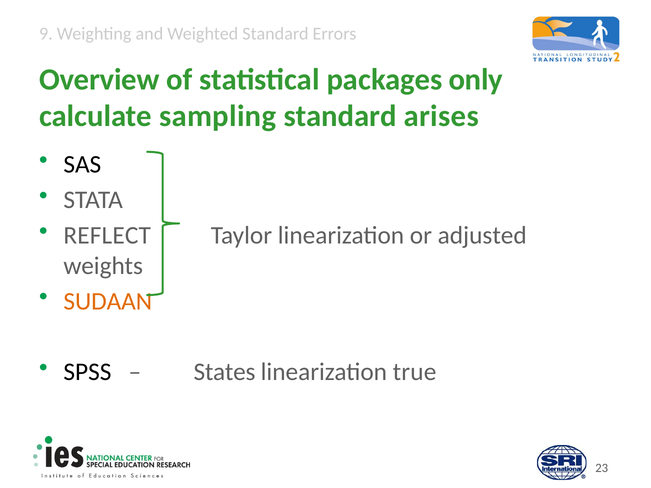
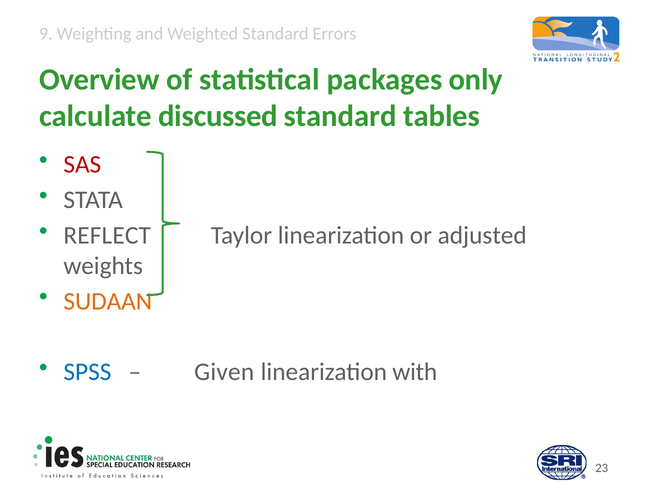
sampling: sampling -> discussed (218, 116)
arises: arises -> tables (442, 116)
SAS colour: black -> red (82, 165)
SPSS colour: black -> blue (87, 372)
States: States -> Given (224, 372)
true: true -> with (415, 372)
